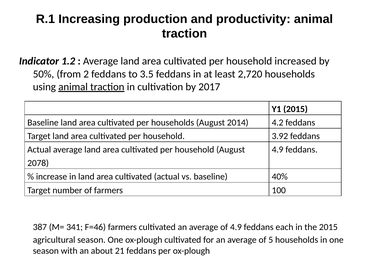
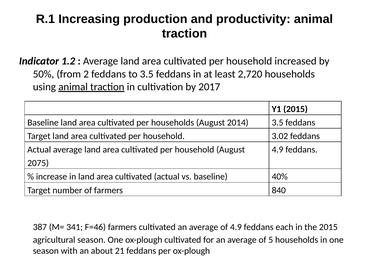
2014 4.2: 4.2 -> 3.5 (278, 123)
3.92: 3.92 -> 3.02 (280, 137)
2078: 2078 -> 2075 (38, 164)
100: 100 -> 840 (279, 191)
